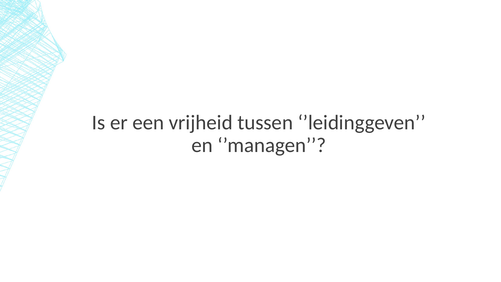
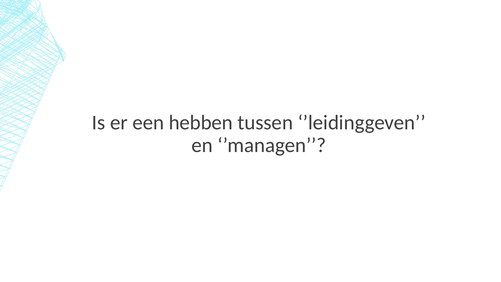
vrijheid: vrijheid -> hebben (201, 123)
